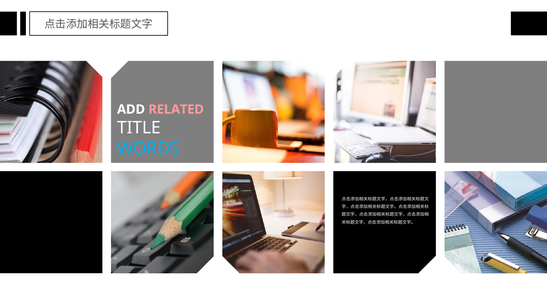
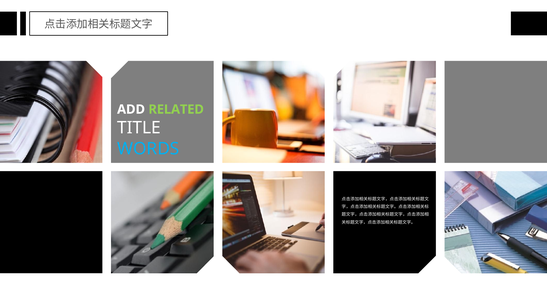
RELATED colour: pink -> light green (176, 109)
